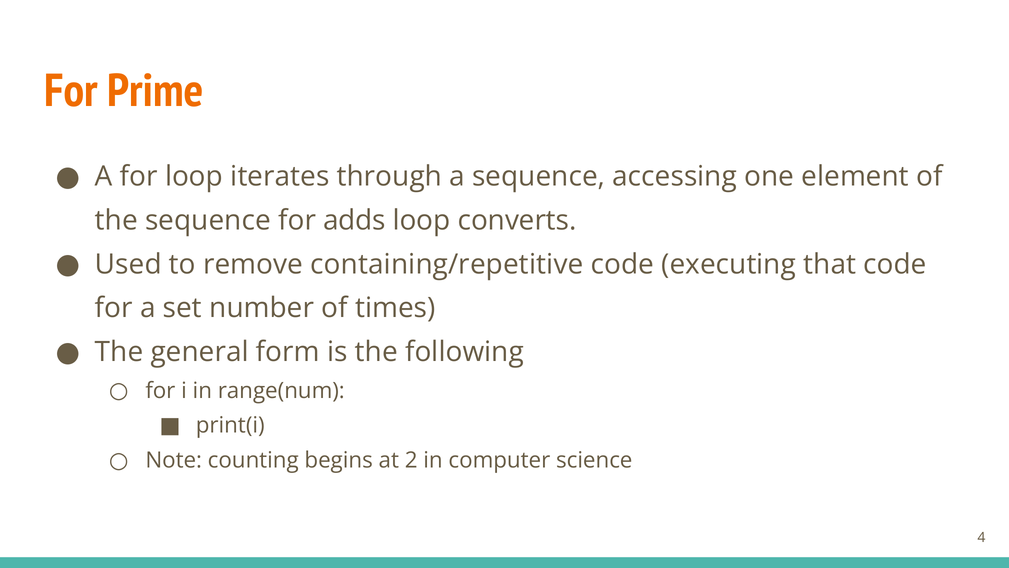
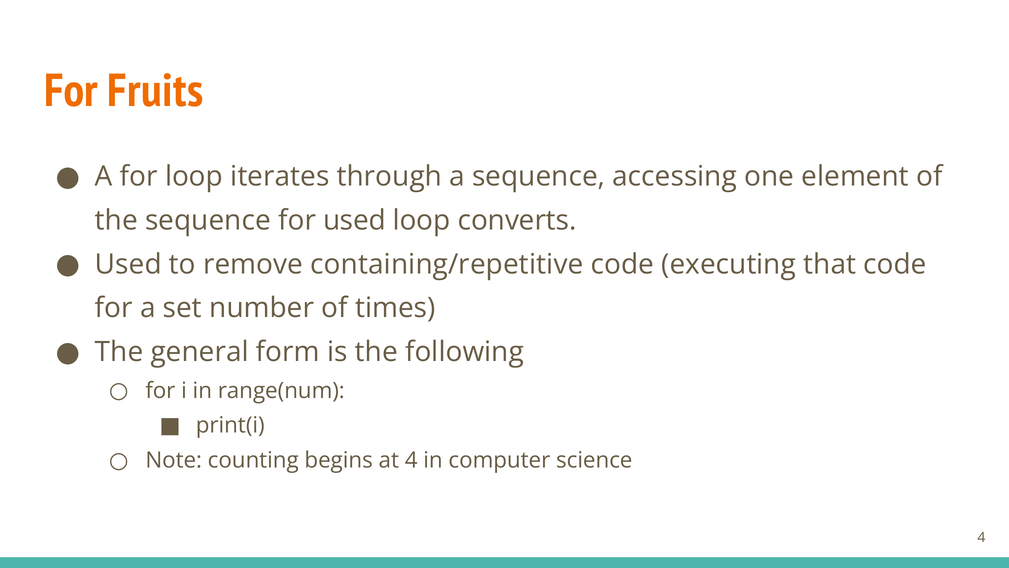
Prime: Prime -> Fruits (155, 91)
for adds: adds -> used (354, 220)
at 2: 2 -> 4 (411, 460)
